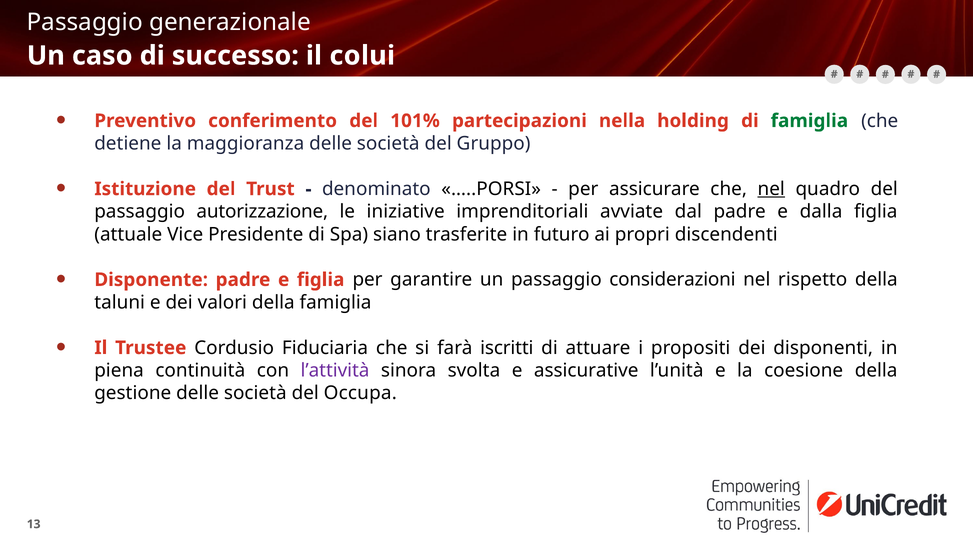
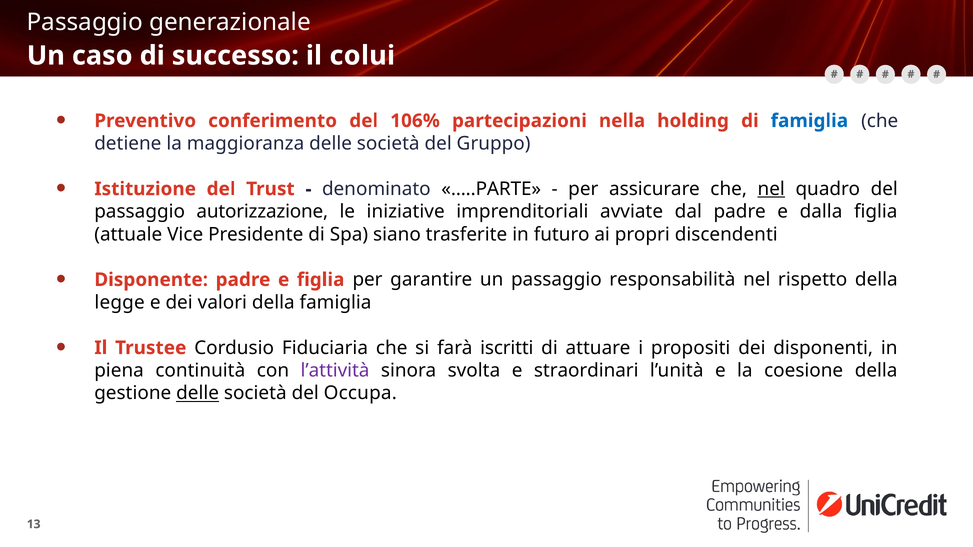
101%: 101% -> 106% (415, 121)
famiglia colour: green -> blue (809, 121)
…..PORSI: …..PORSI -> …..PARTE (491, 189)
considerazioni: considerazioni -> responsabilità (672, 280)
taluni: taluni -> legge (120, 303)
assicurative: assicurative -> straordinari (586, 371)
delle underline: none -> present (198, 393)
